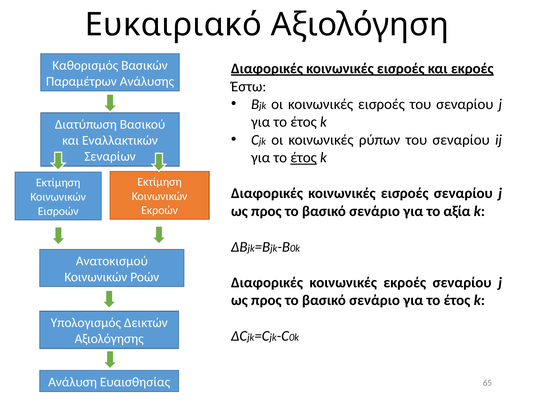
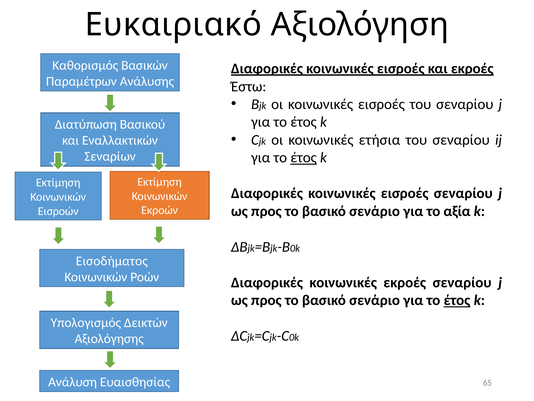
ρύπων: ρύπων -> ετήσια (380, 140)
Ανατοκισμού: Ανατοκισμού -> Εισοδήματος (112, 261)
έτος underline: none -> present (457, 300)
